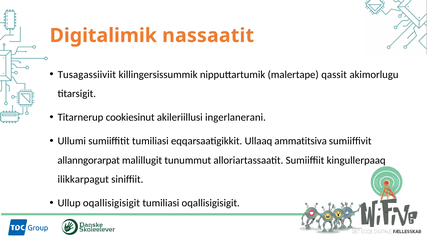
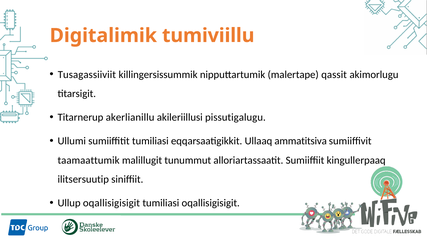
nassaatit: nassaatit -> tumiviillu (208, 36)
cookiesinut: cookiesinut -> akerlianillu (130, 117)
ingerlanerani: ingerlanerani -> pissutigalugu (235, 117)
allanngorarpat: allanngorarpat -> taamaattumik (89, 160)
ilikkarpagut: ilikkarpagut -> ilitsersuutip (83, 180)
